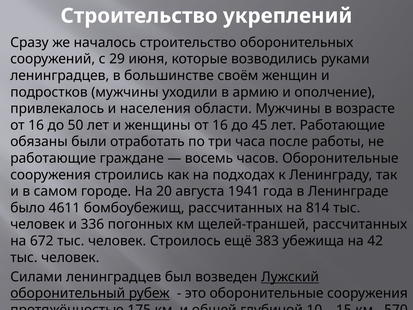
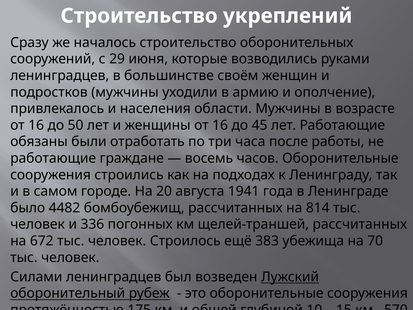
4611: 4611 -> 4482 (64, 208)
42: 42 -> 70 (375, 241)
